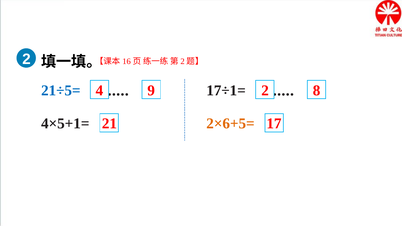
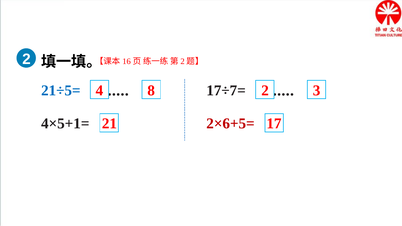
9: 9 -> 8 (151, 91)
8: 8 -> 3 (317, 91)
17÷1=: 17÷1= -> 17÷7= (226, 91)
2×6+5= colour: orange -> red (230, 124)
